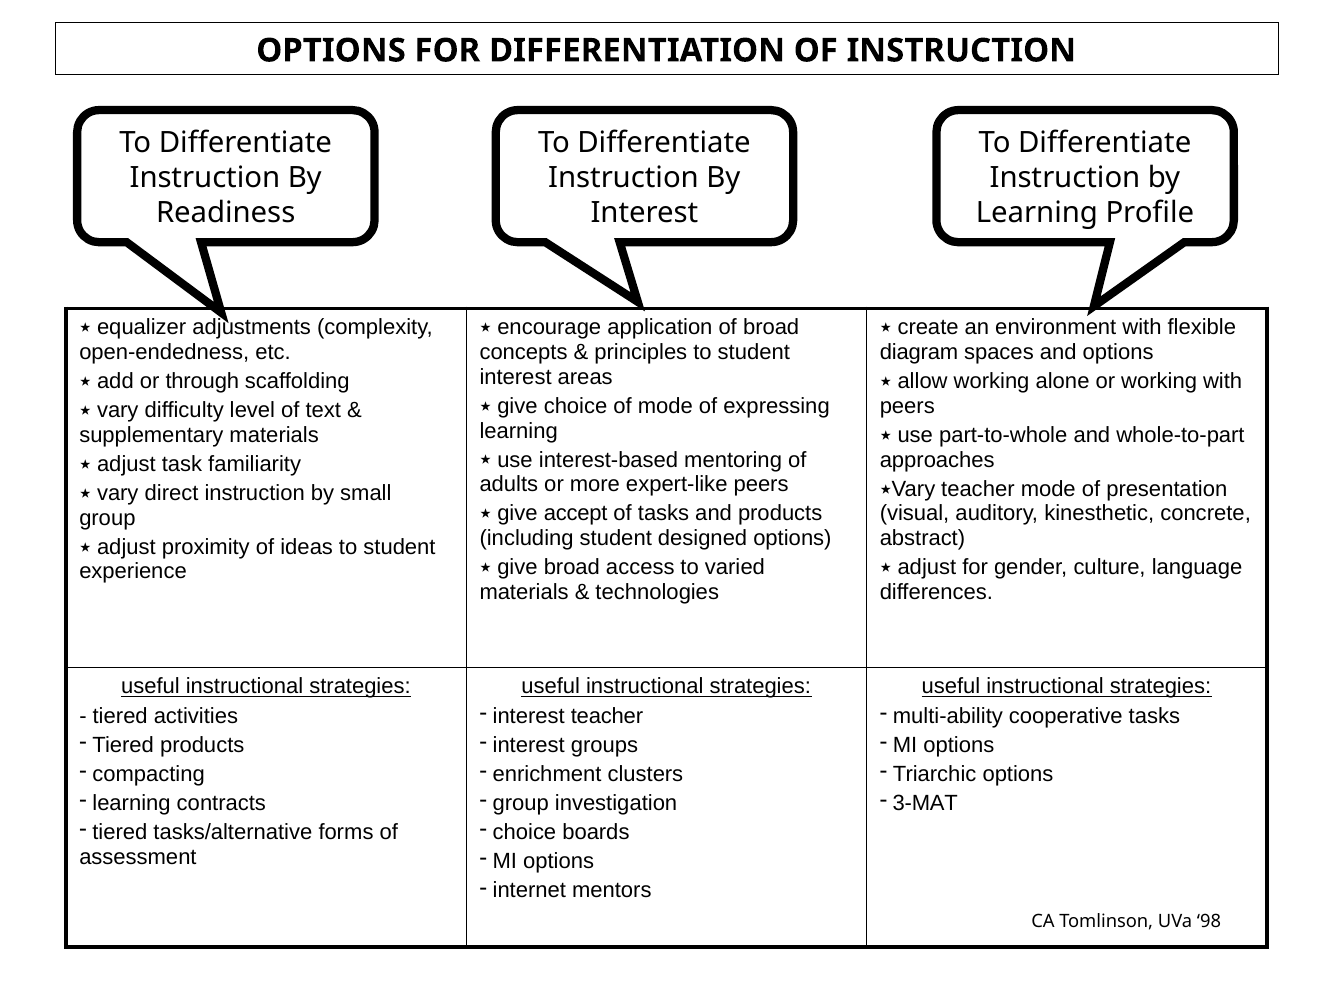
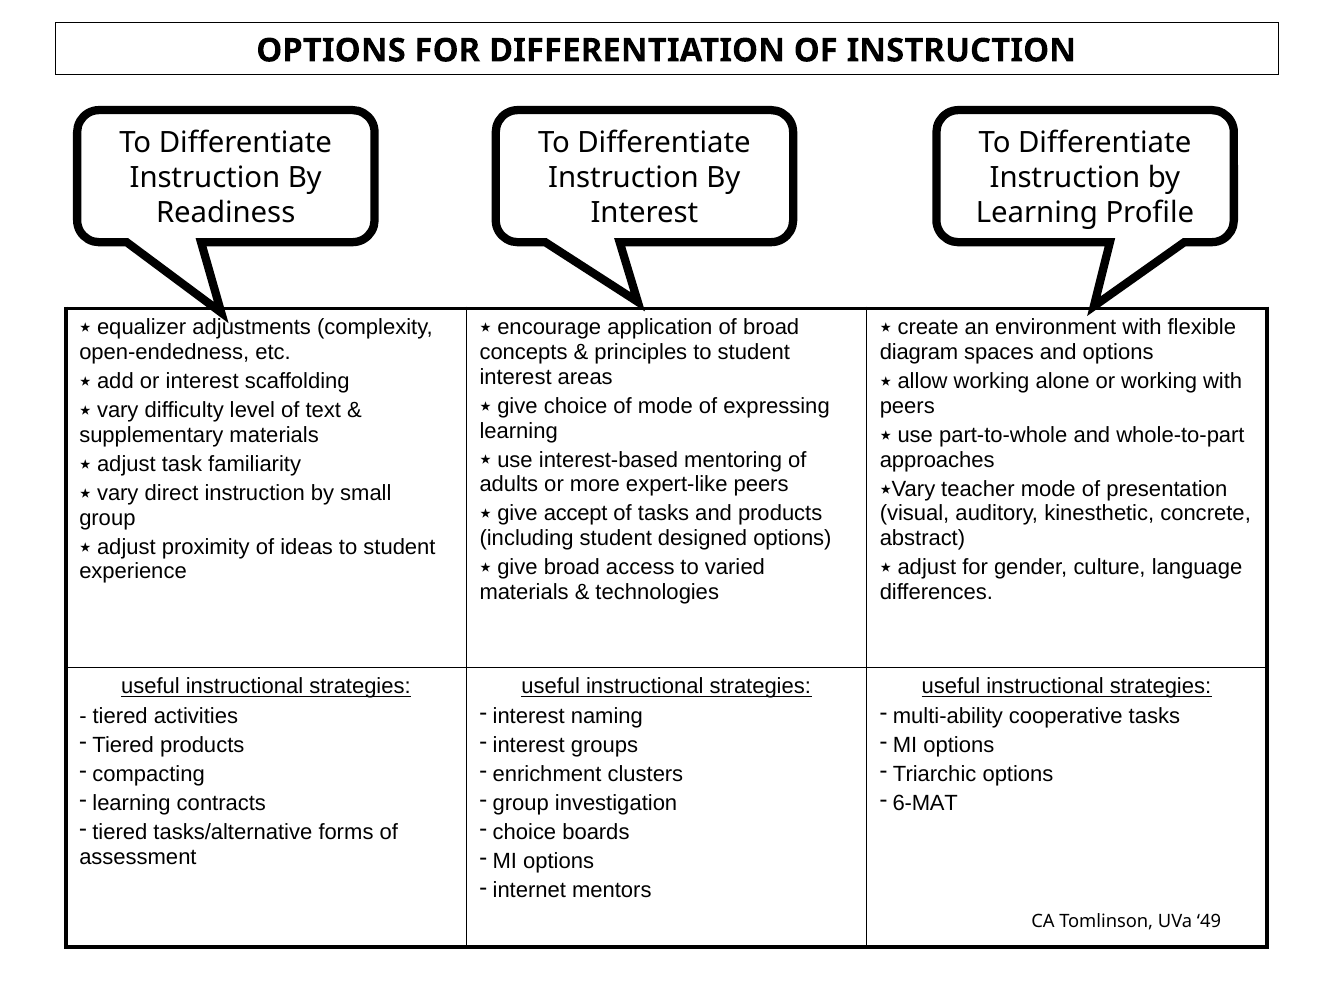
or through: through -> interest (202, 382)
interest teacher: teacher -> naming (607, 716)
3-MAT: 3-MAT -> 6-MAT (925, 803)
98: 98 -> 49 (1209, 922)
